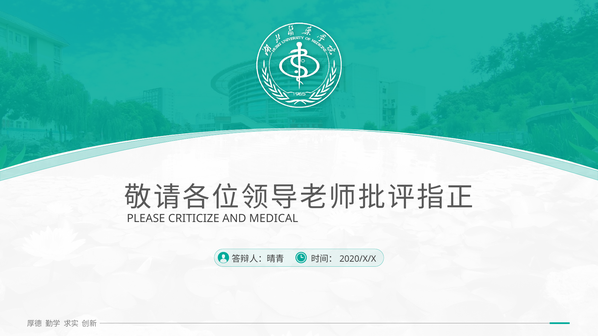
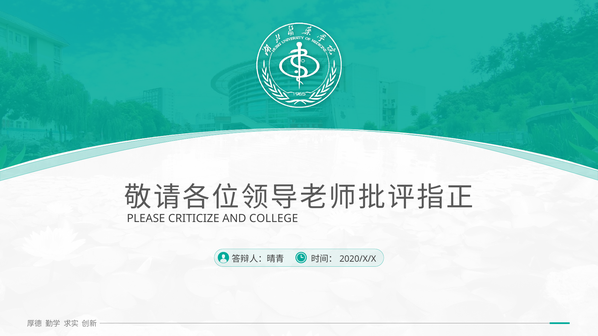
MEDICAL: MEDICAL -> COLLEGE (274, 219)
